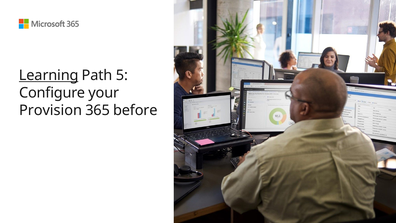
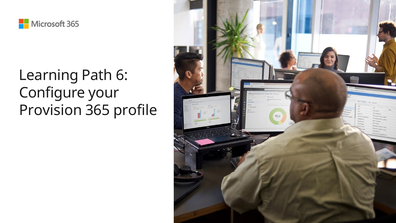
Learning underline: present -> none (49, 75)
5: 5 -> 6 (122, 75)
before: before -> profile (135, 110)
